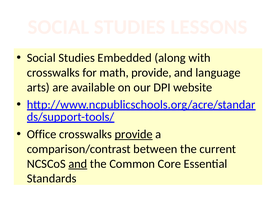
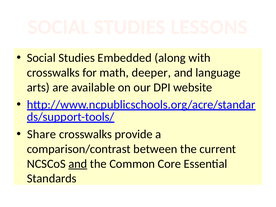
math provide: provide -> deeper (151, 73)
Office: Office -> Share (42, 134)
provide underline: present -> none (134, 134)
